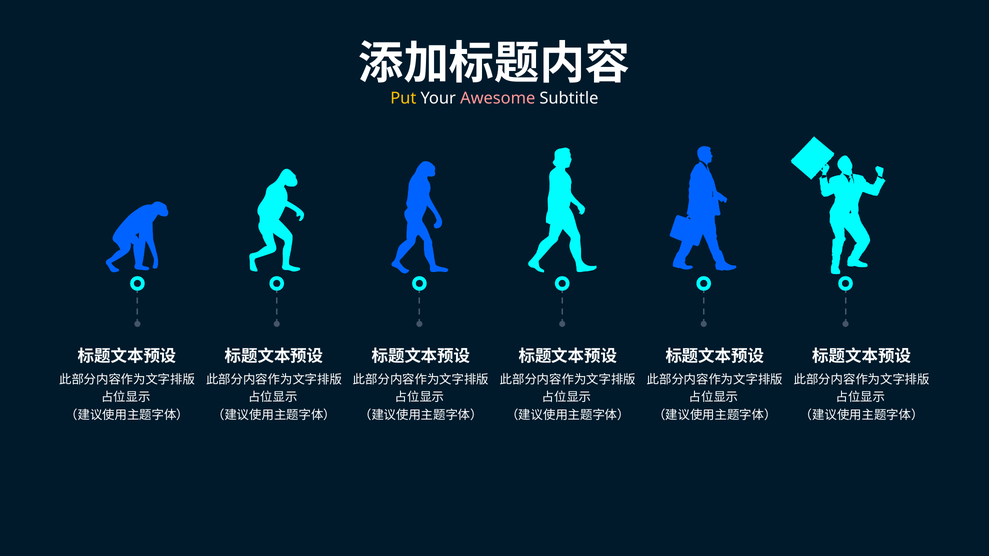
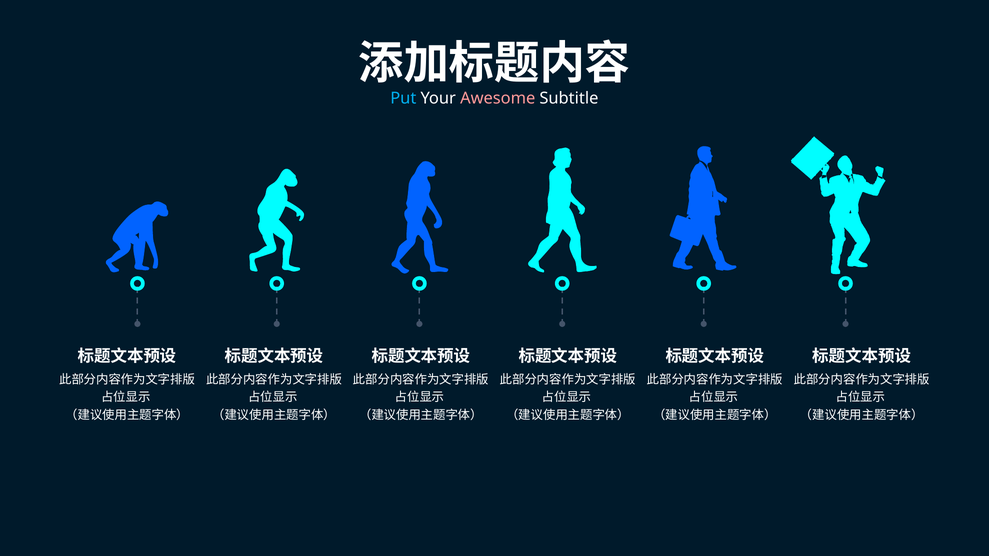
Put colour: yellow -> light blue (403, 99)
